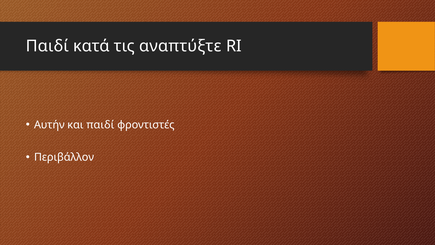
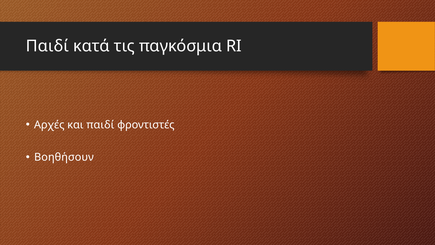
αναπτύξτε: αναπτύξτε -> παγκόσμια (181, 46)
Αυτήν: Αυτήν -> Αρχές (49, 125)
Περιβάλλον: Περιβάλλον -> Βοηθήσουν (64, 157)
